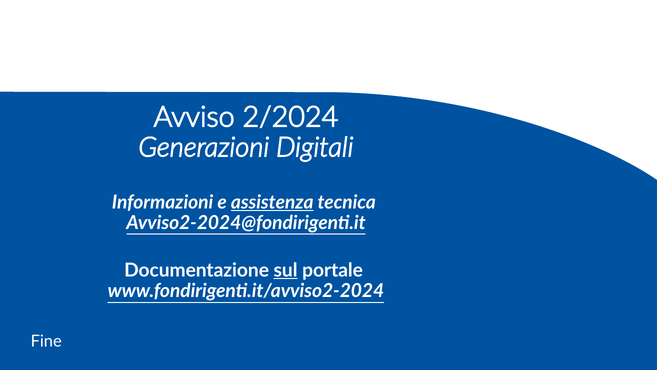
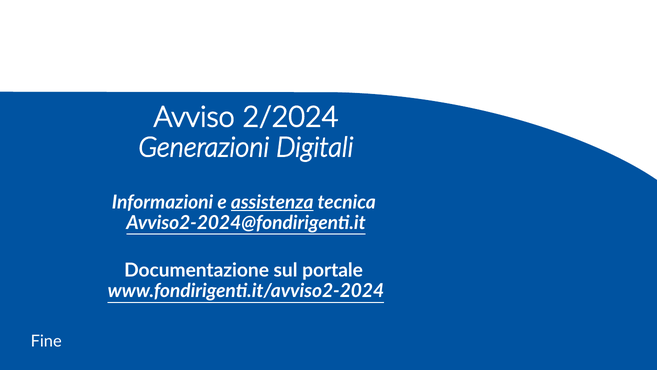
sul underline: present -> none (286, 270)
